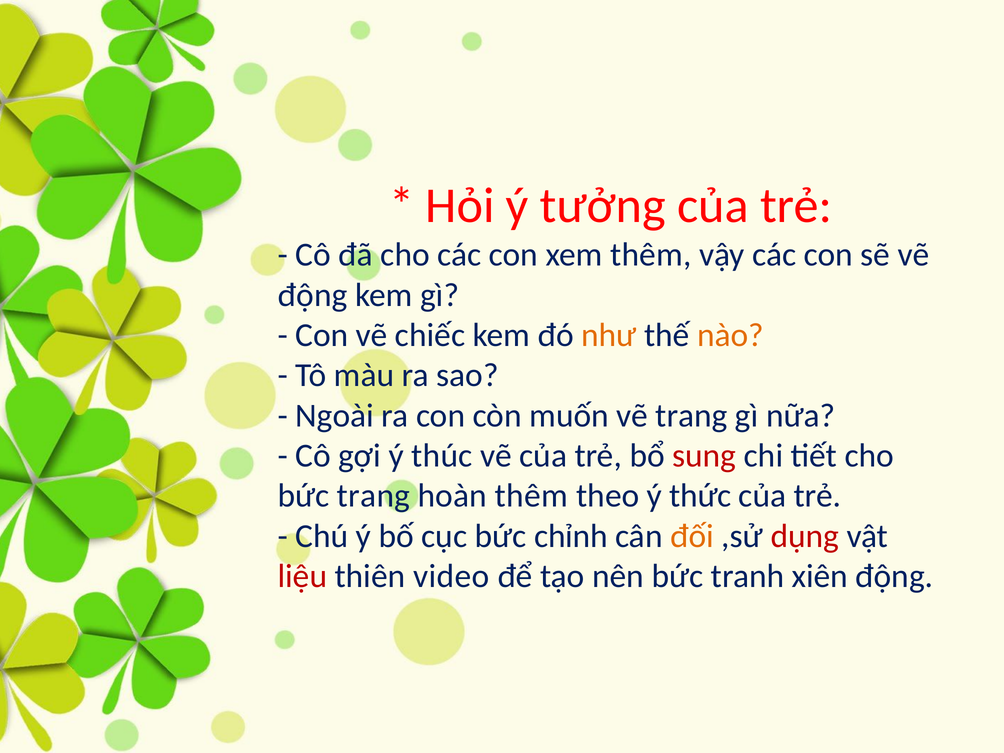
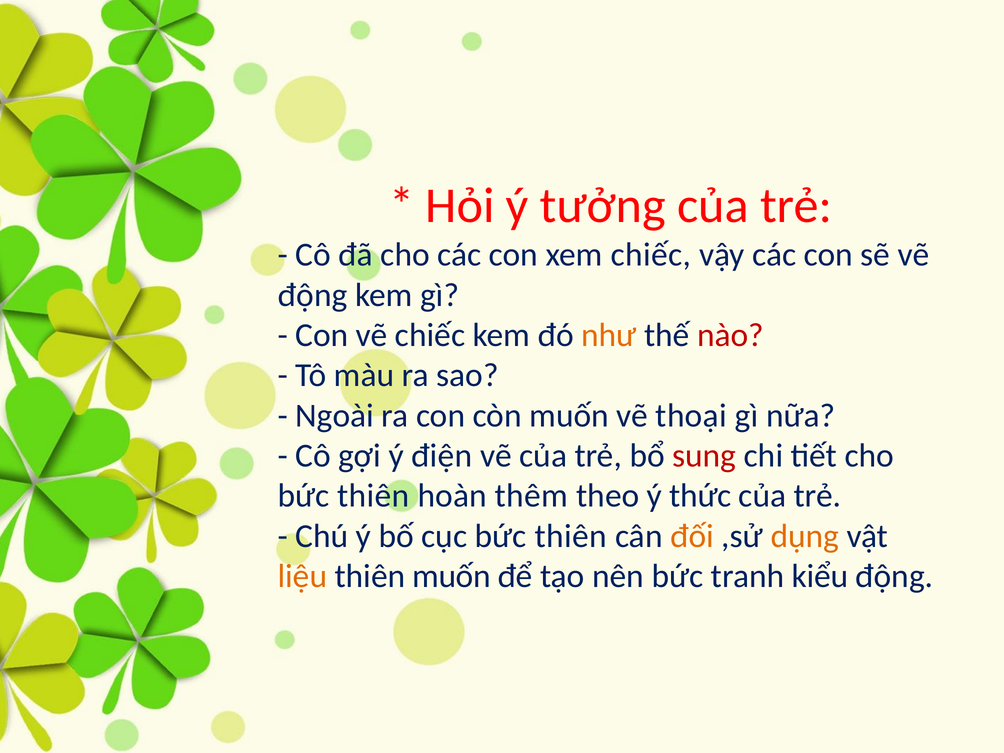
xem thêm: thêm -> chiếc (651, 255)
nào colour: orange -> red (731, 335)
vẽ trang: trang -> thoại (691, 416)
thúc: thúc -> điện (442, 456)
trang: trang -> thiên (373, 496)
cục bức chỉnh: chỉnh -> thiên (571, 536)
dụng colour: red -> orange (805, 536)
liệu colour: red -> orange (302, 576)
thiên video: video -> muốn (452, 576)
xiên: xiên -> kiểu (820, 576)
